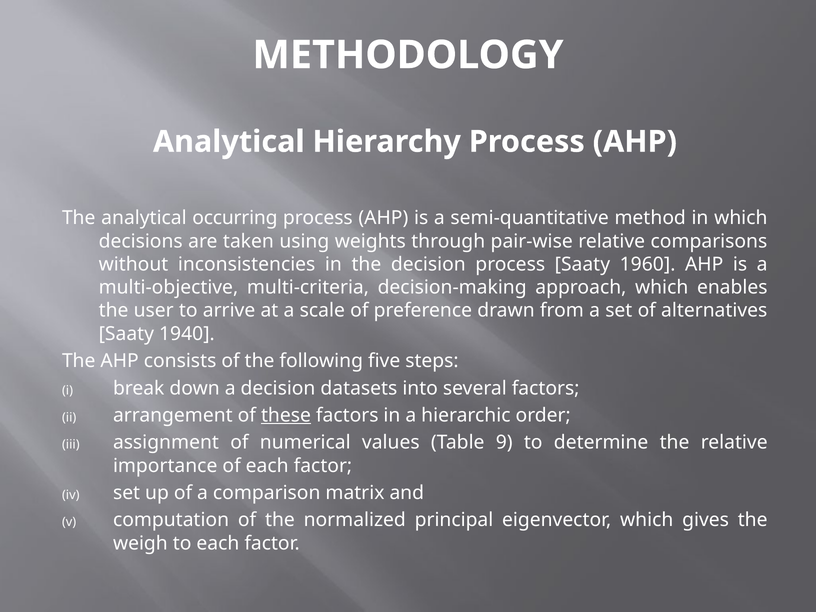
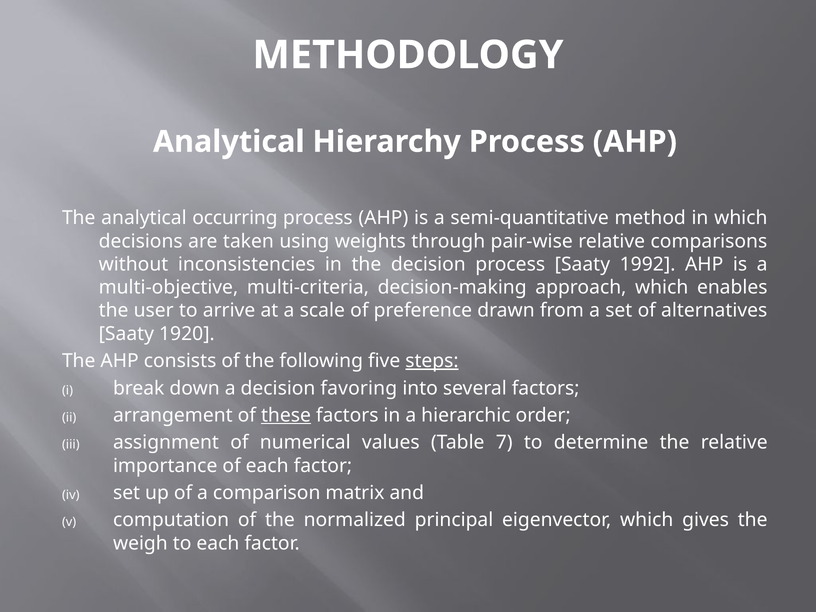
1960: 1960 -> 1992 (648, 264)
1940: 1940 -> 1920 (187, 334)
steps underline: none -> present (432, 361)
datasets: datasets -> favoring (359, 388)
9: 9 -> 7 (504, 443)
